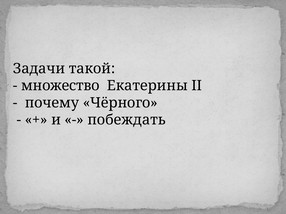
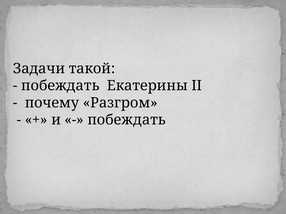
множество: множество -> побеждать (60, 86)
Чёрного: Чёрного -> Разгром (120, 103)
